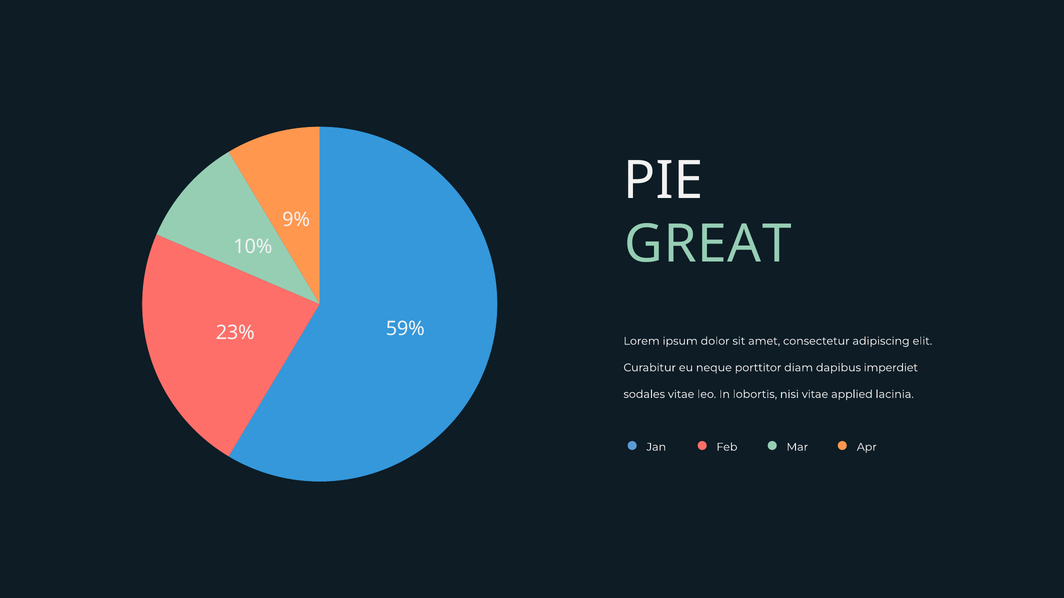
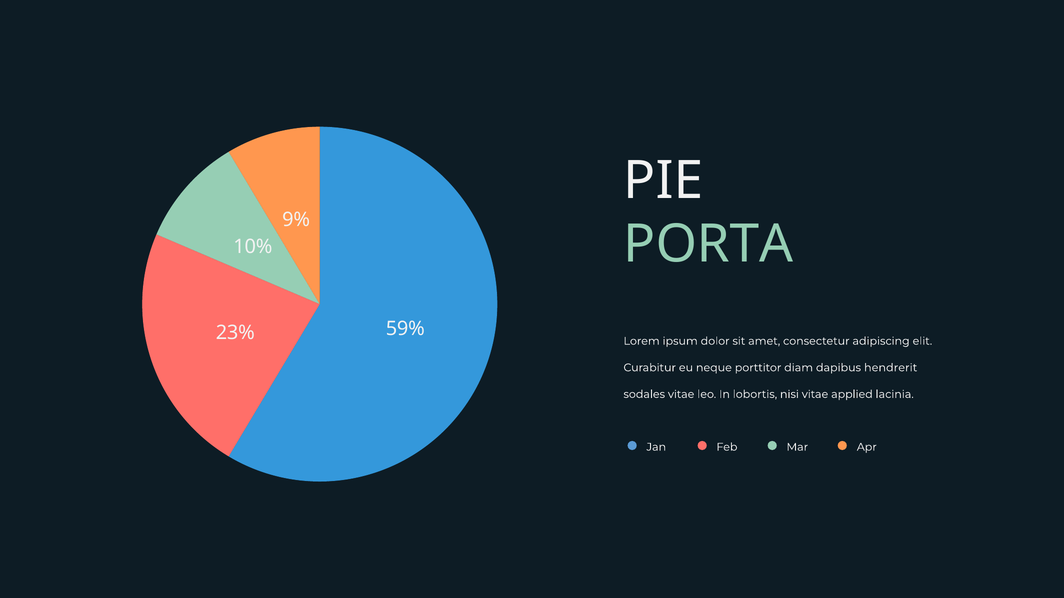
GREAT: GREAT -> PORTA (708, 244)
imperdiet: imperdiet -> hendrerit (891, 368)
